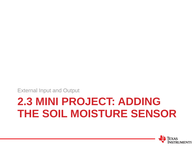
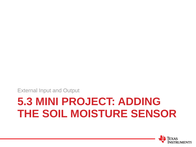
2.3: 2.3 -> 5.3 (25, 102)
